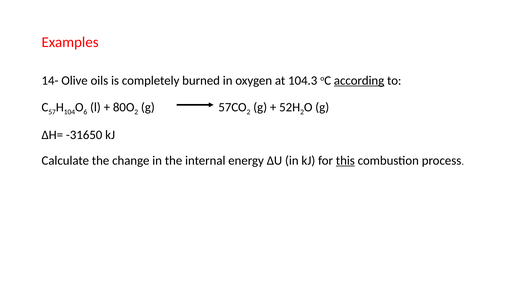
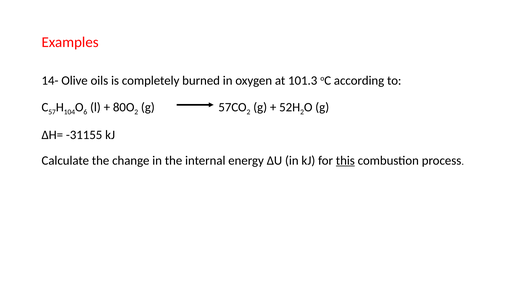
104.3: 104.3 -> 101.3 (303, 81)
according underline: present -> none (359, 81)
-31650: -31650 -> -31155 (84, 135)
